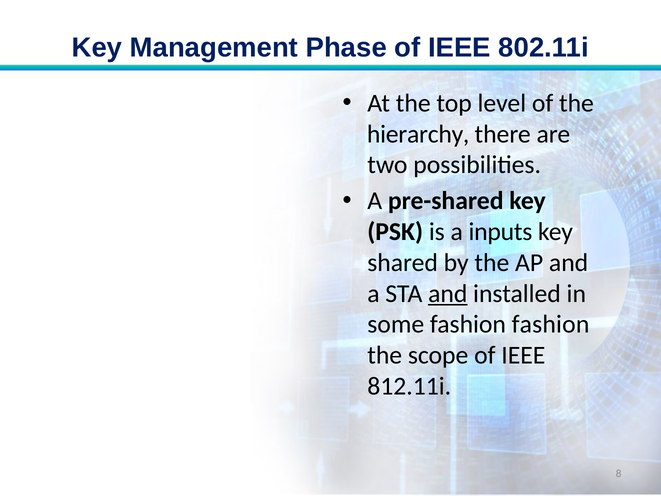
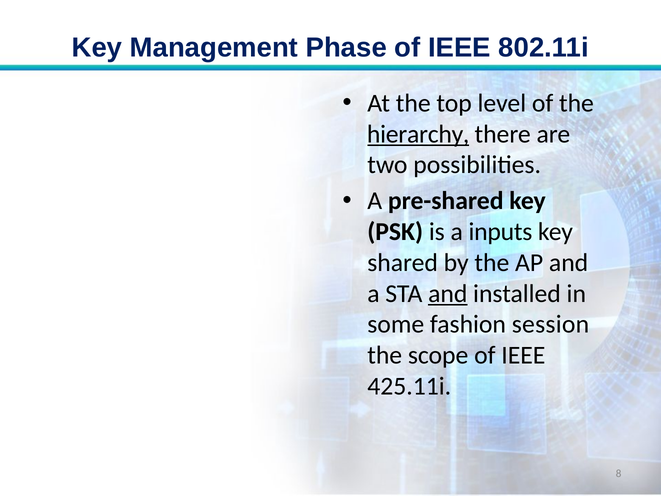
hierarchy underline: none -> present (418, 134)
fashion fashion: fashion -> session (551, 324)
812.11i: 812.11i -> 425.11i (409, 386)
